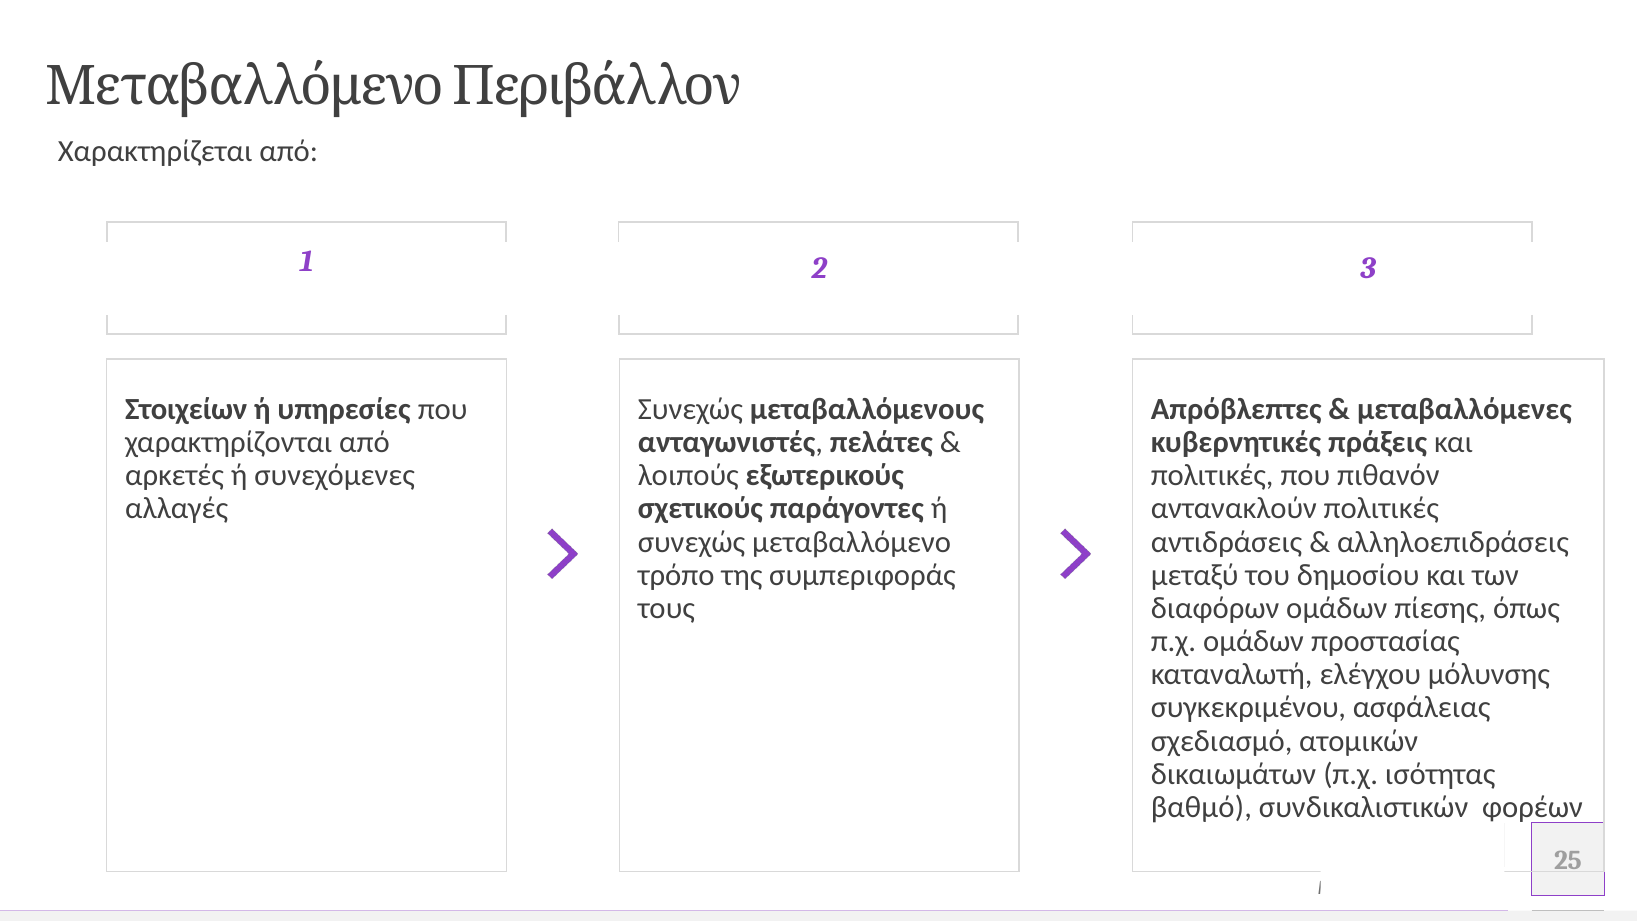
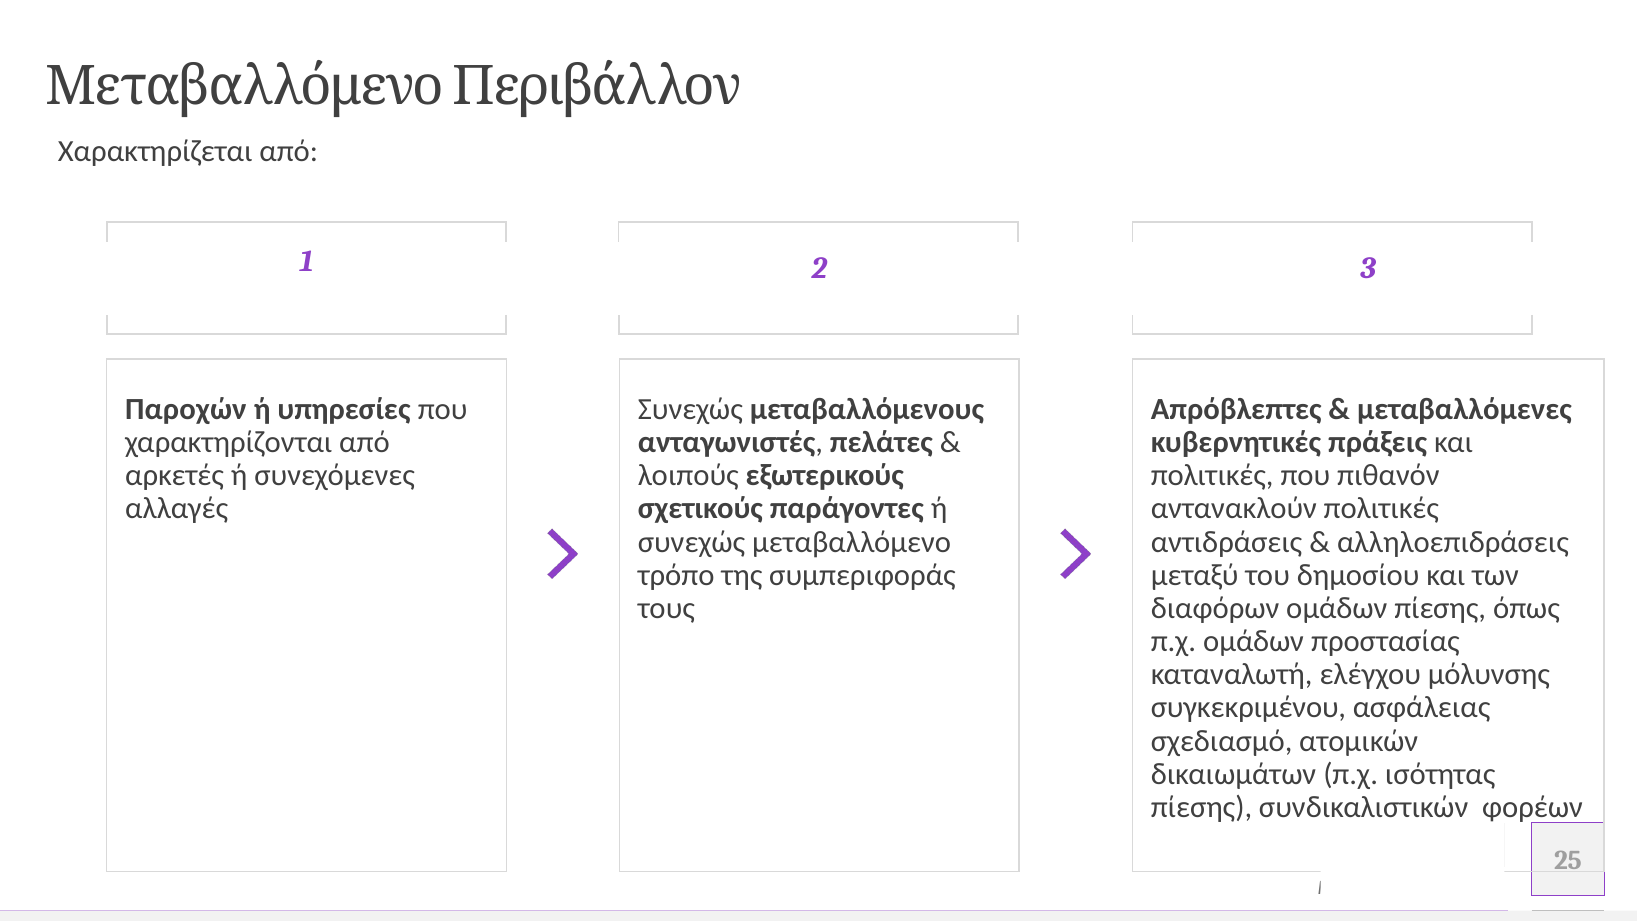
Στοιχείων: Στοιχείων -> Παροχών (186, 409)
βαθμό: βαθμό -> πίεσης (1202, 807)
